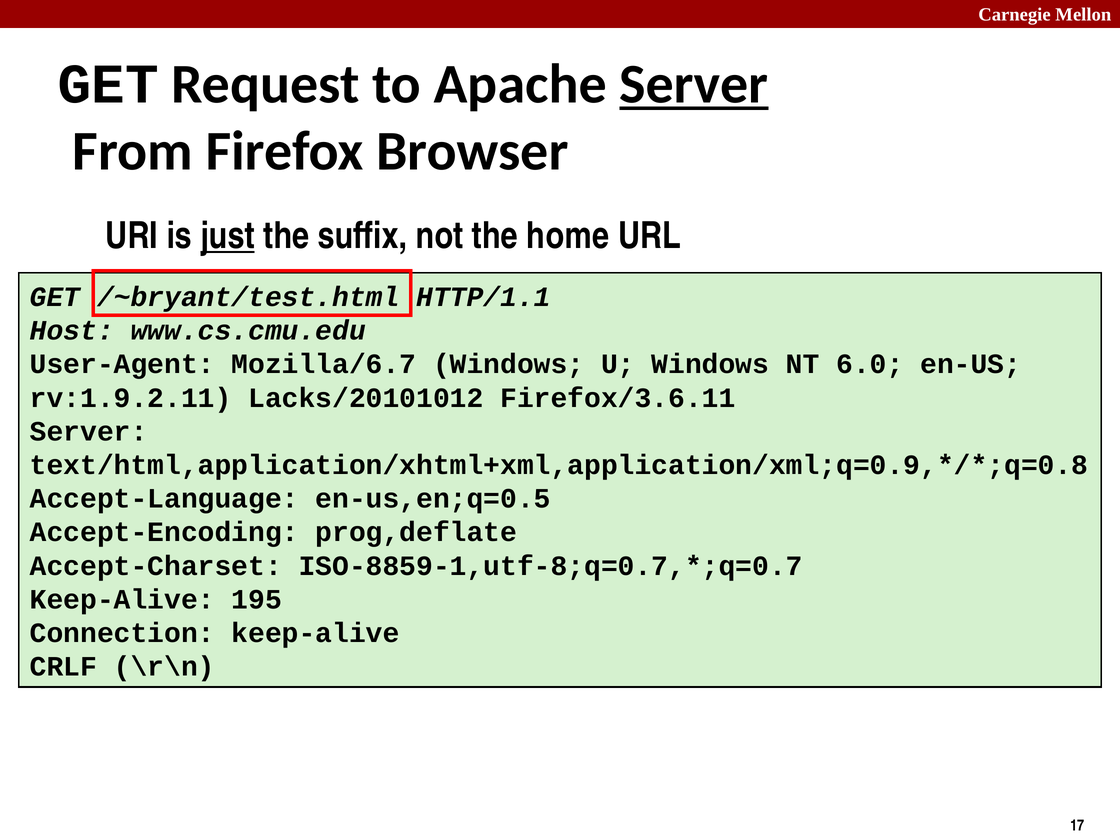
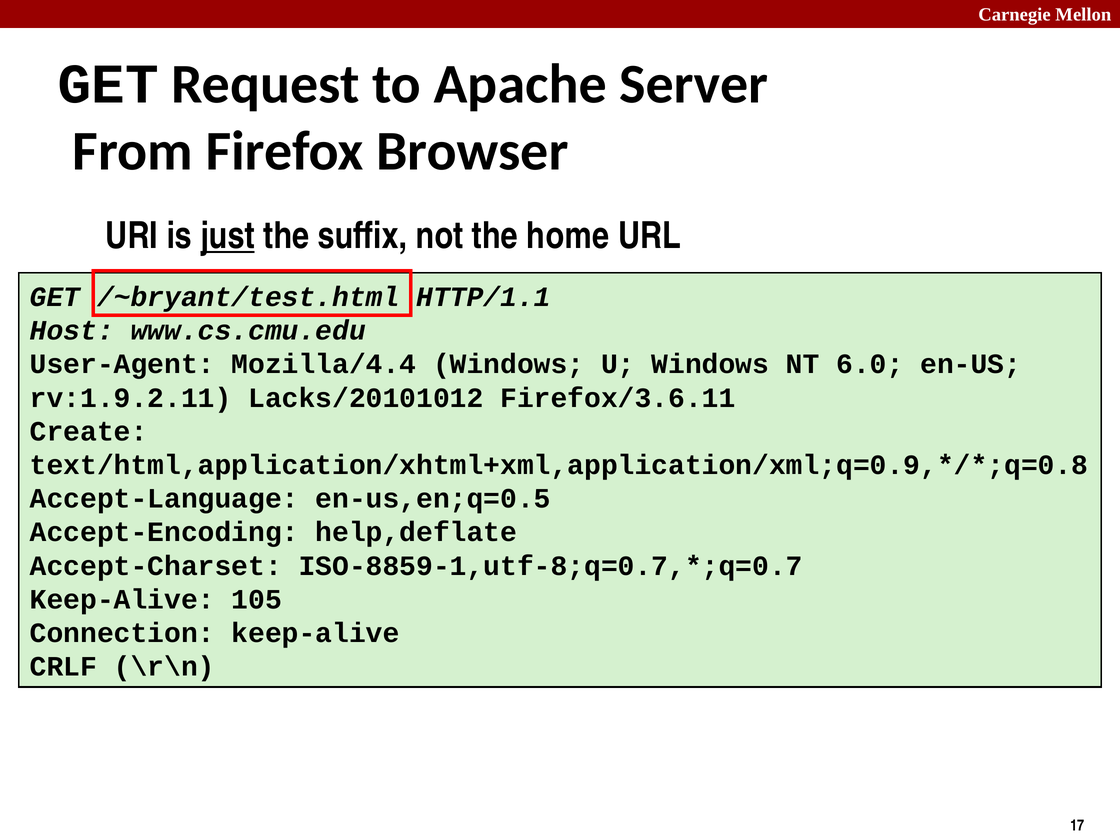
Server underline: present -> none (694, 84)
Mozilla/6.7: Mozilla/6.7 -> Mozilla/4.4 (324, 364)
Server: Server -> Create (89, 431)
prog,deflate: prog,deflate -> help,deflate (416, 532)
195: 195 -> 105 (257, 599)
